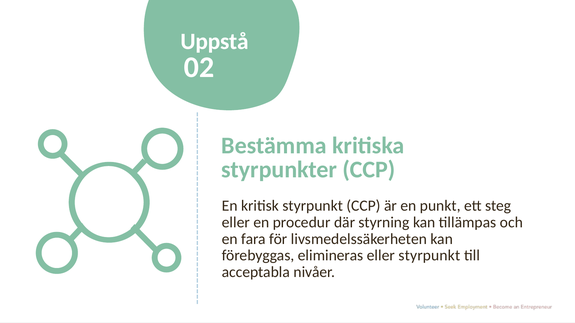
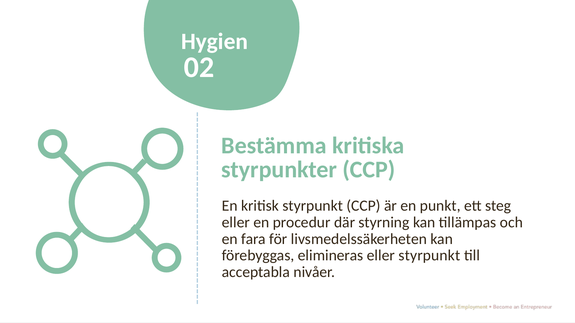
Uppstå: Uppstå -> Hygien (215, 41)
